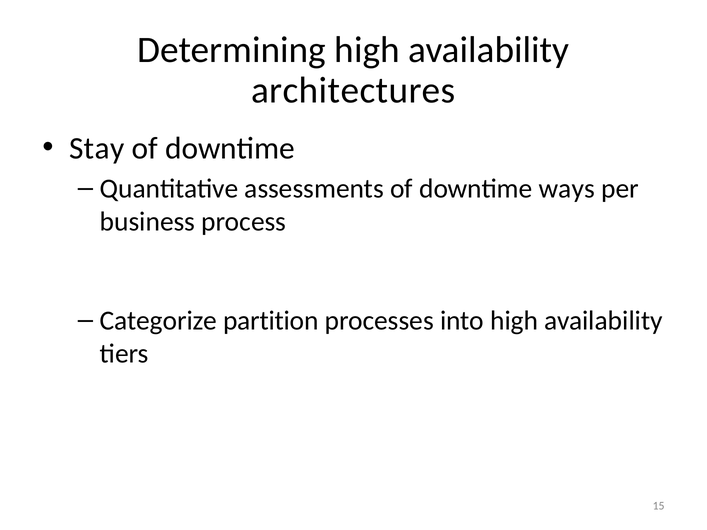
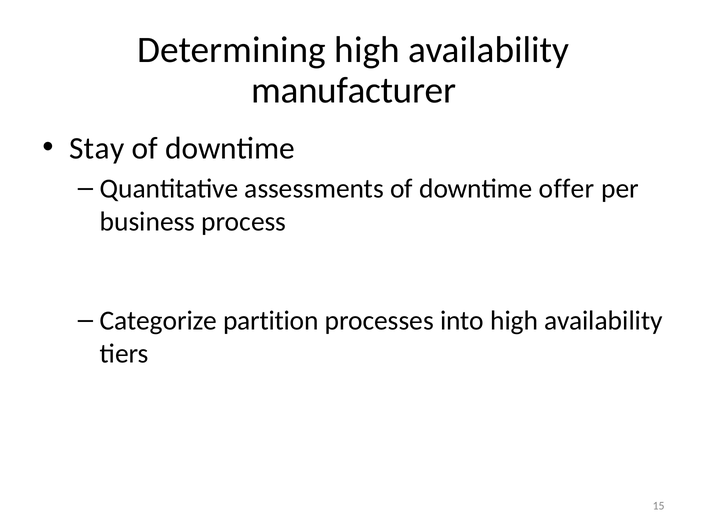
architectures: architectures -> manufacturer (354, 90)
ways: ways -> offer (567, 189)
